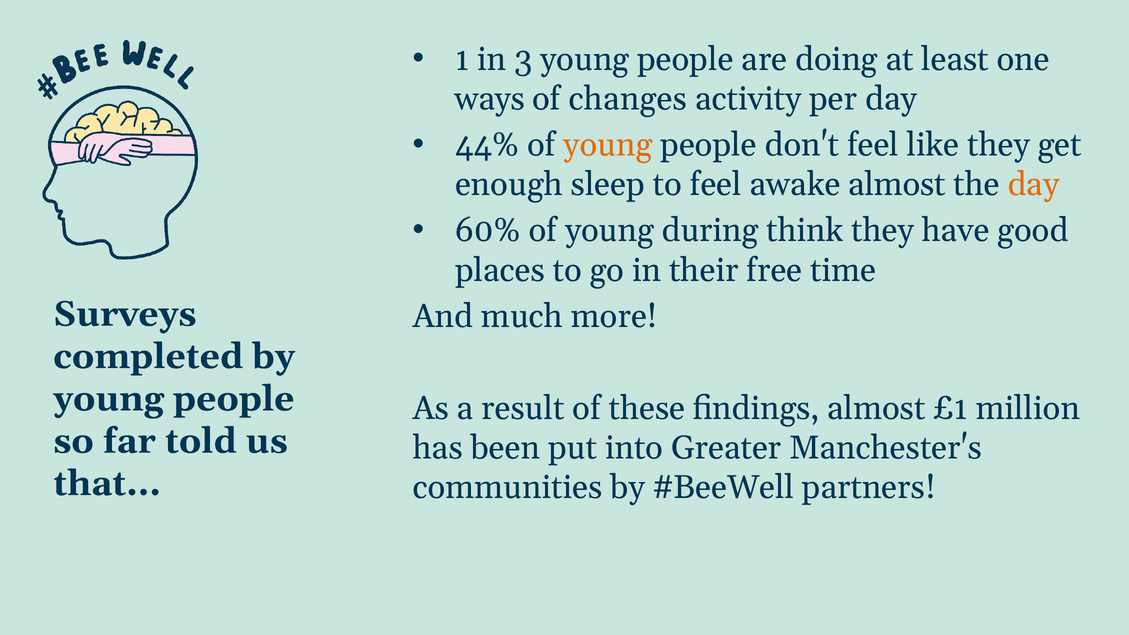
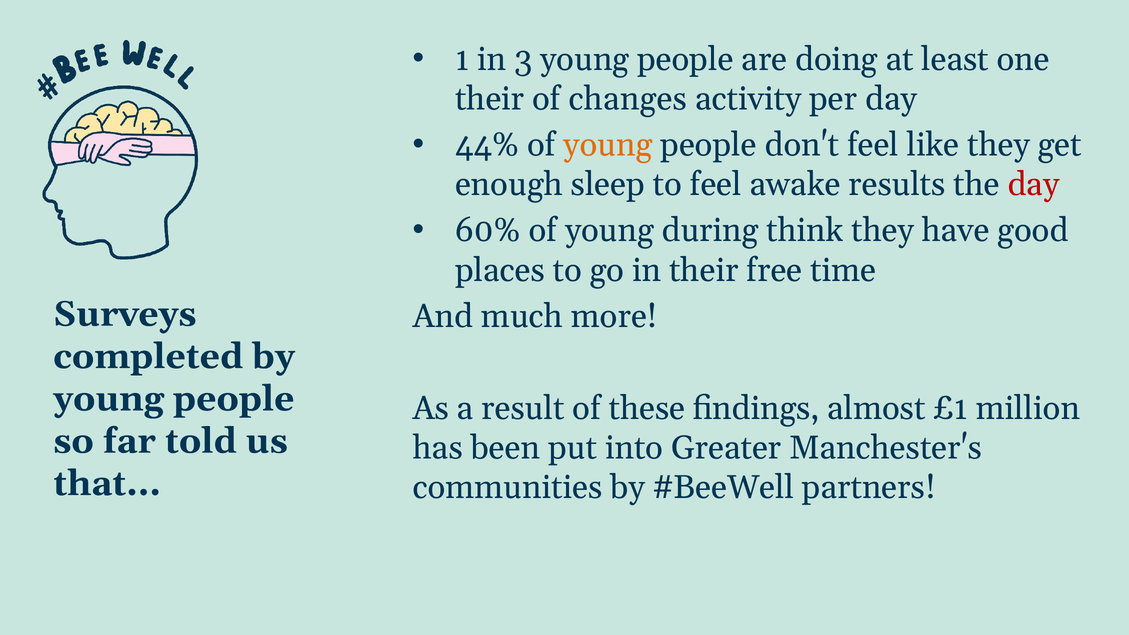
ways: ways -> their (490, 99)
awake almost: almost -> results (897, 184)
day colour: orange -> red (1033, 184)
